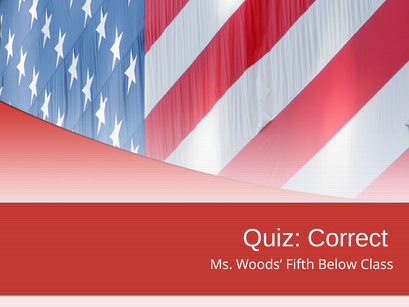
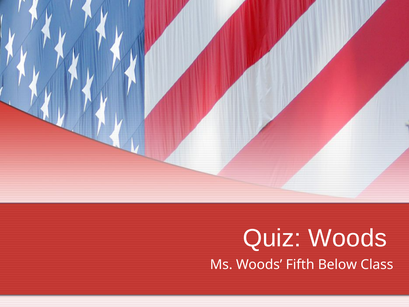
Quiz Correct: Correct -> Woods (348, 238)
